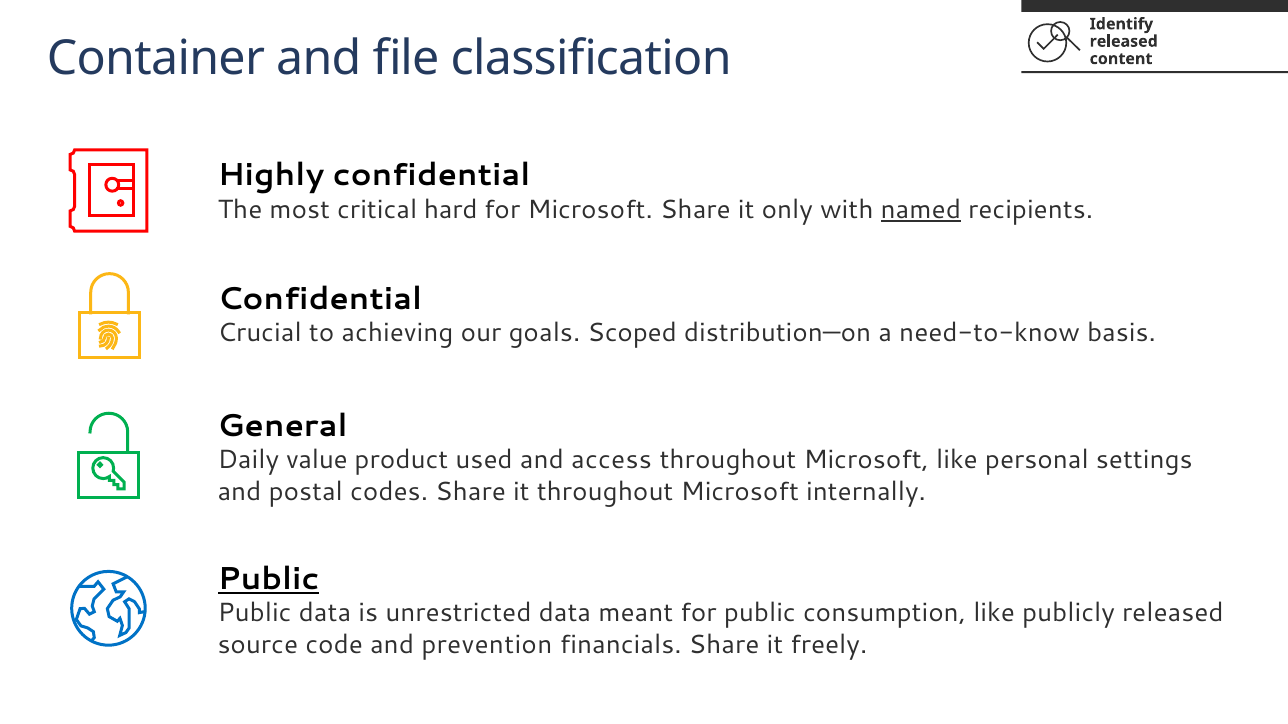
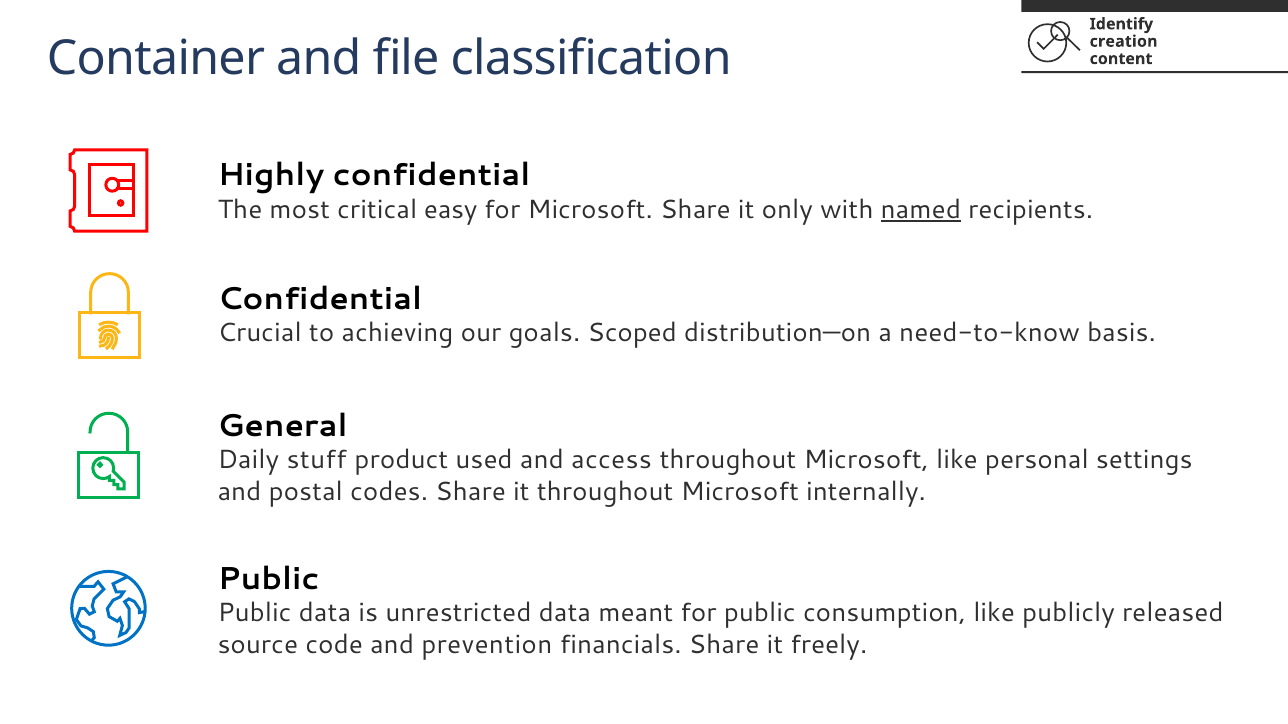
released: released -> creation (1124, 41)
hard: hard -> easy (451, 210)
value: value -> stuff (317, 461)
Public underline: present -> none (268, 579)
